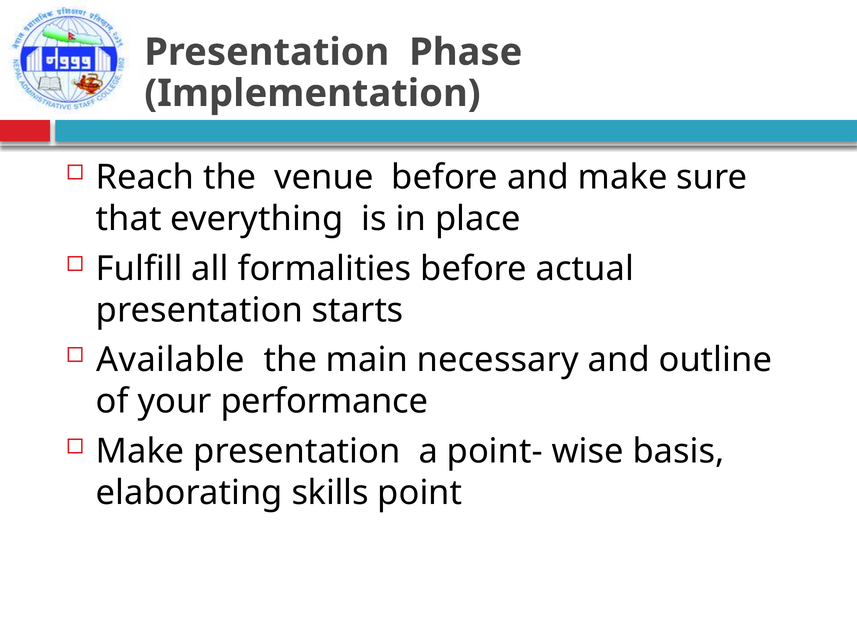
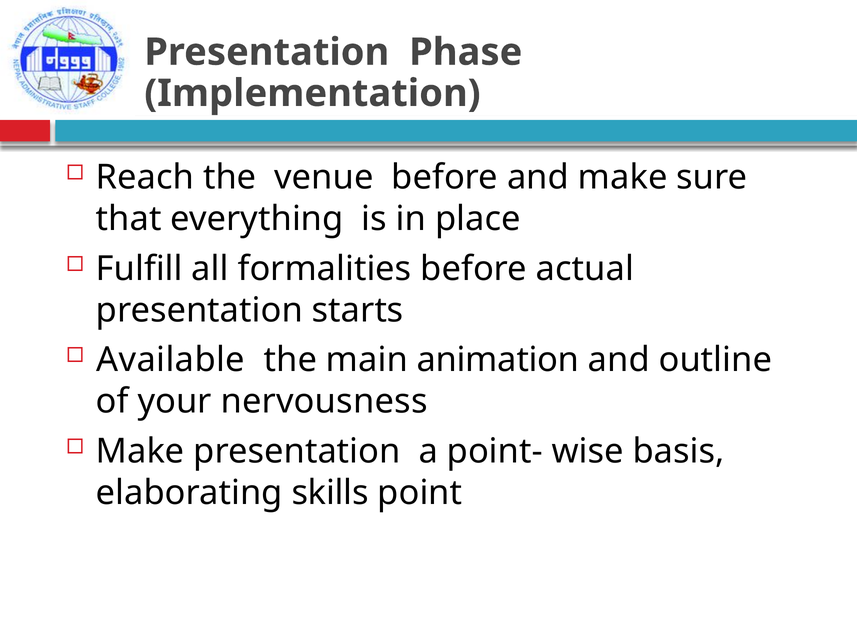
necessary: necessary -> animation (498, 360)
performance: performance -> nervousness (324, 401)
